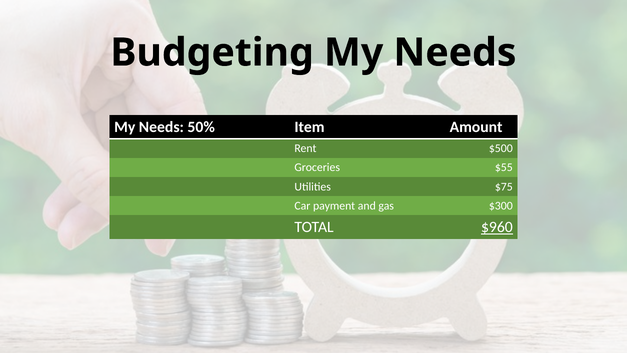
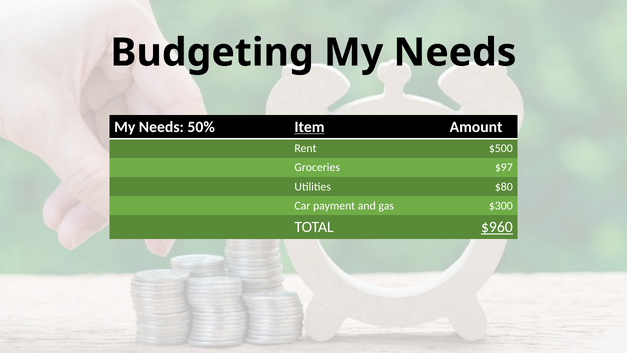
Item underline: none -> present (310, 127)
$55: $55 -> $97 (504, 167)
$75: $75 -> $80 (504, 186)
